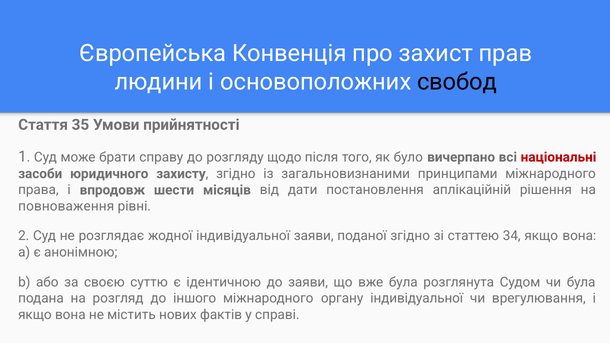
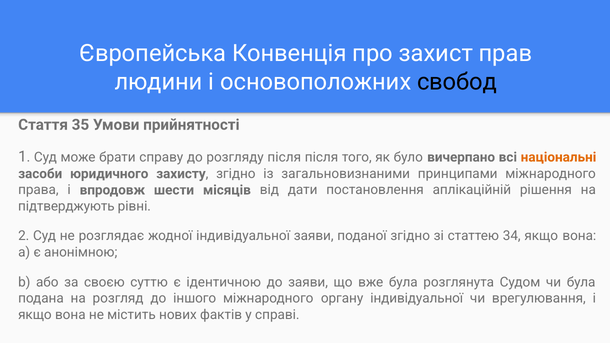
розгляду щодо: щодо -> після (284, 157)
національні colour: red -> orange (559, 157)
повноваження: повноваження -> підтверджують (66, 206)
